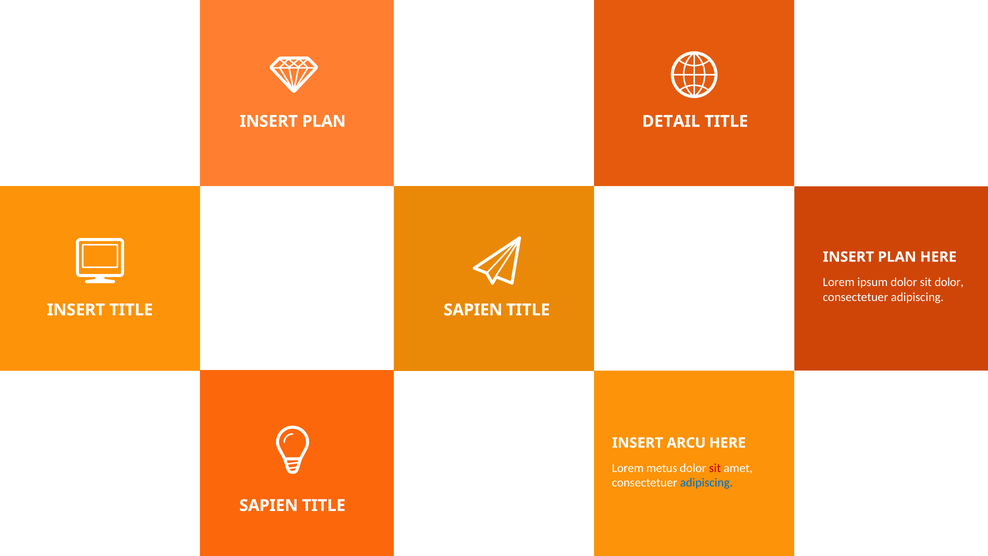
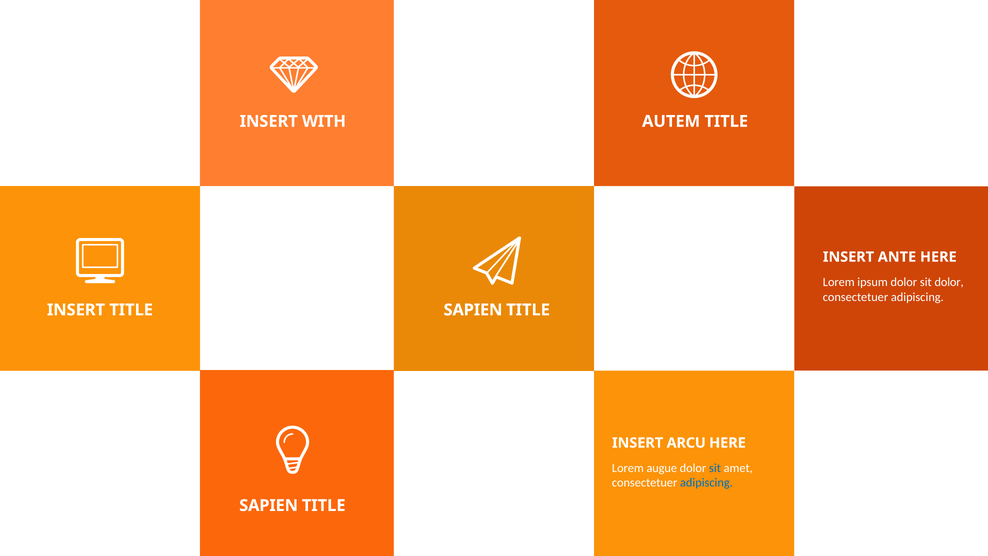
PLAN: PLAN -> WITH (324, 121)
DETAIL: DETAIL -> AUTEM (671, 121)
PLAN: PLAN -> ANTE (897, 257)
metus: metus -> augue (662, 468)
sit colour: red -> blue (715, 468)
